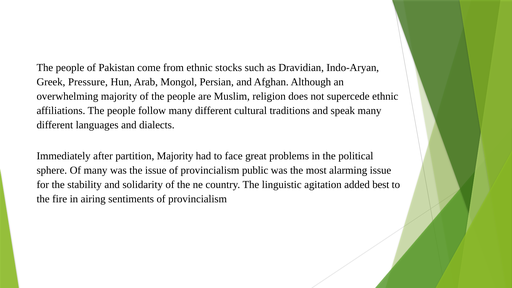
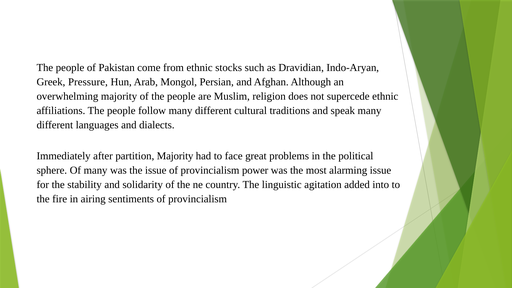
public: public -> power (255, 170)
best: best -> into (381, 185)
